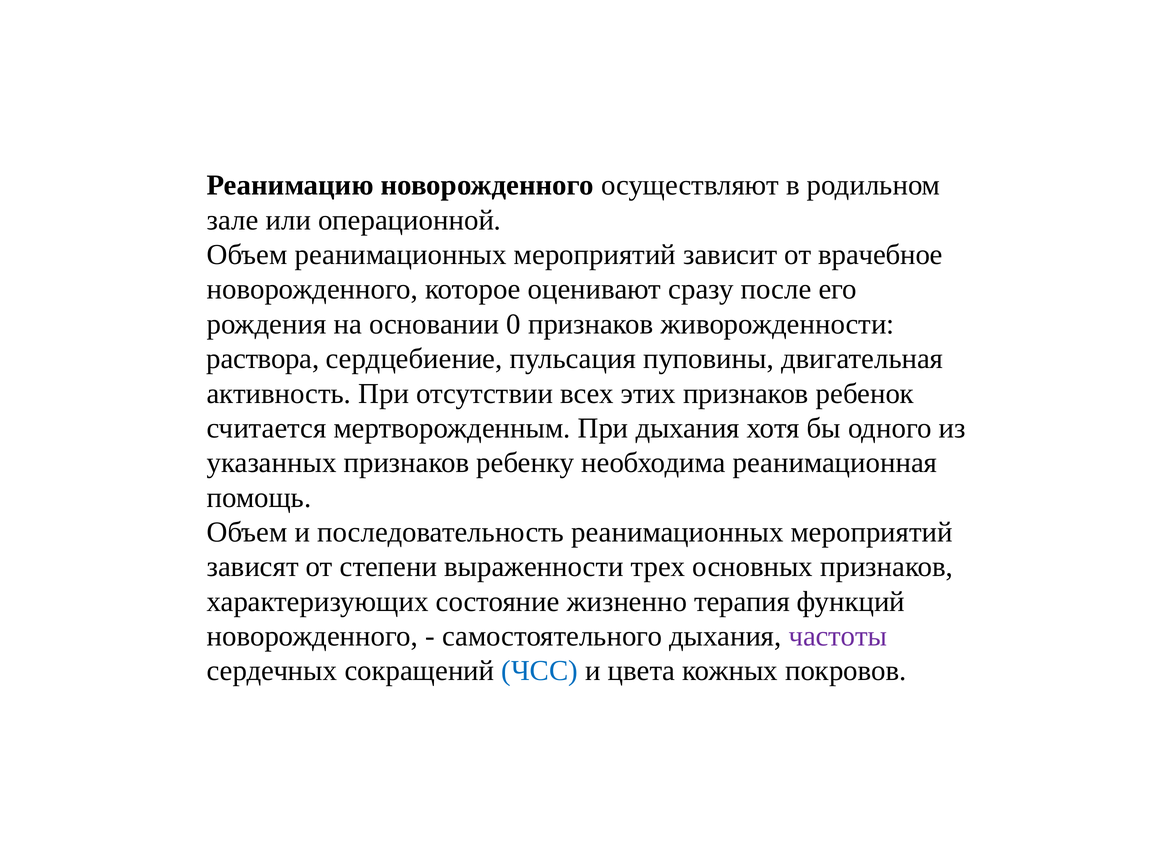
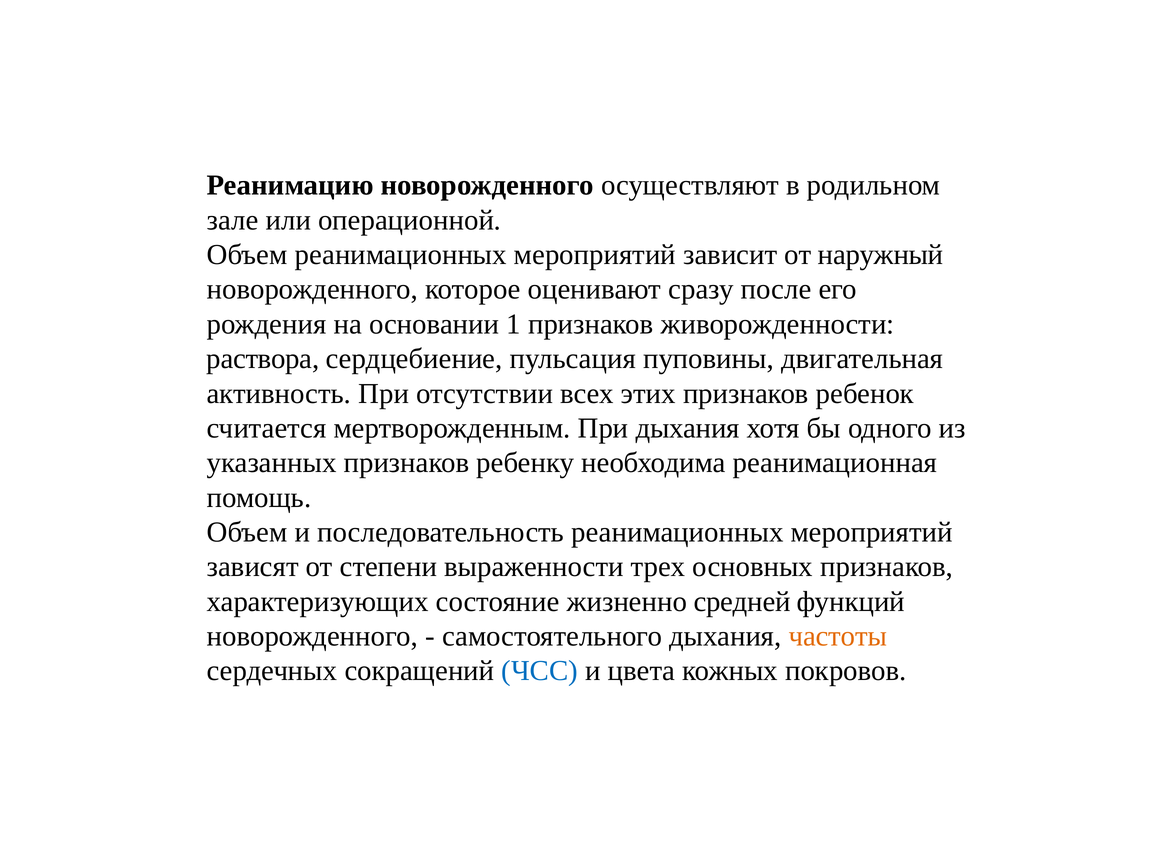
врачебное: врачебное -> наружный (881, 255)
0: 0 -> 1 (514, 324)
терапия: терапия -> средней (742, 601)
частоты colour: purple -> orange (838, 636)
